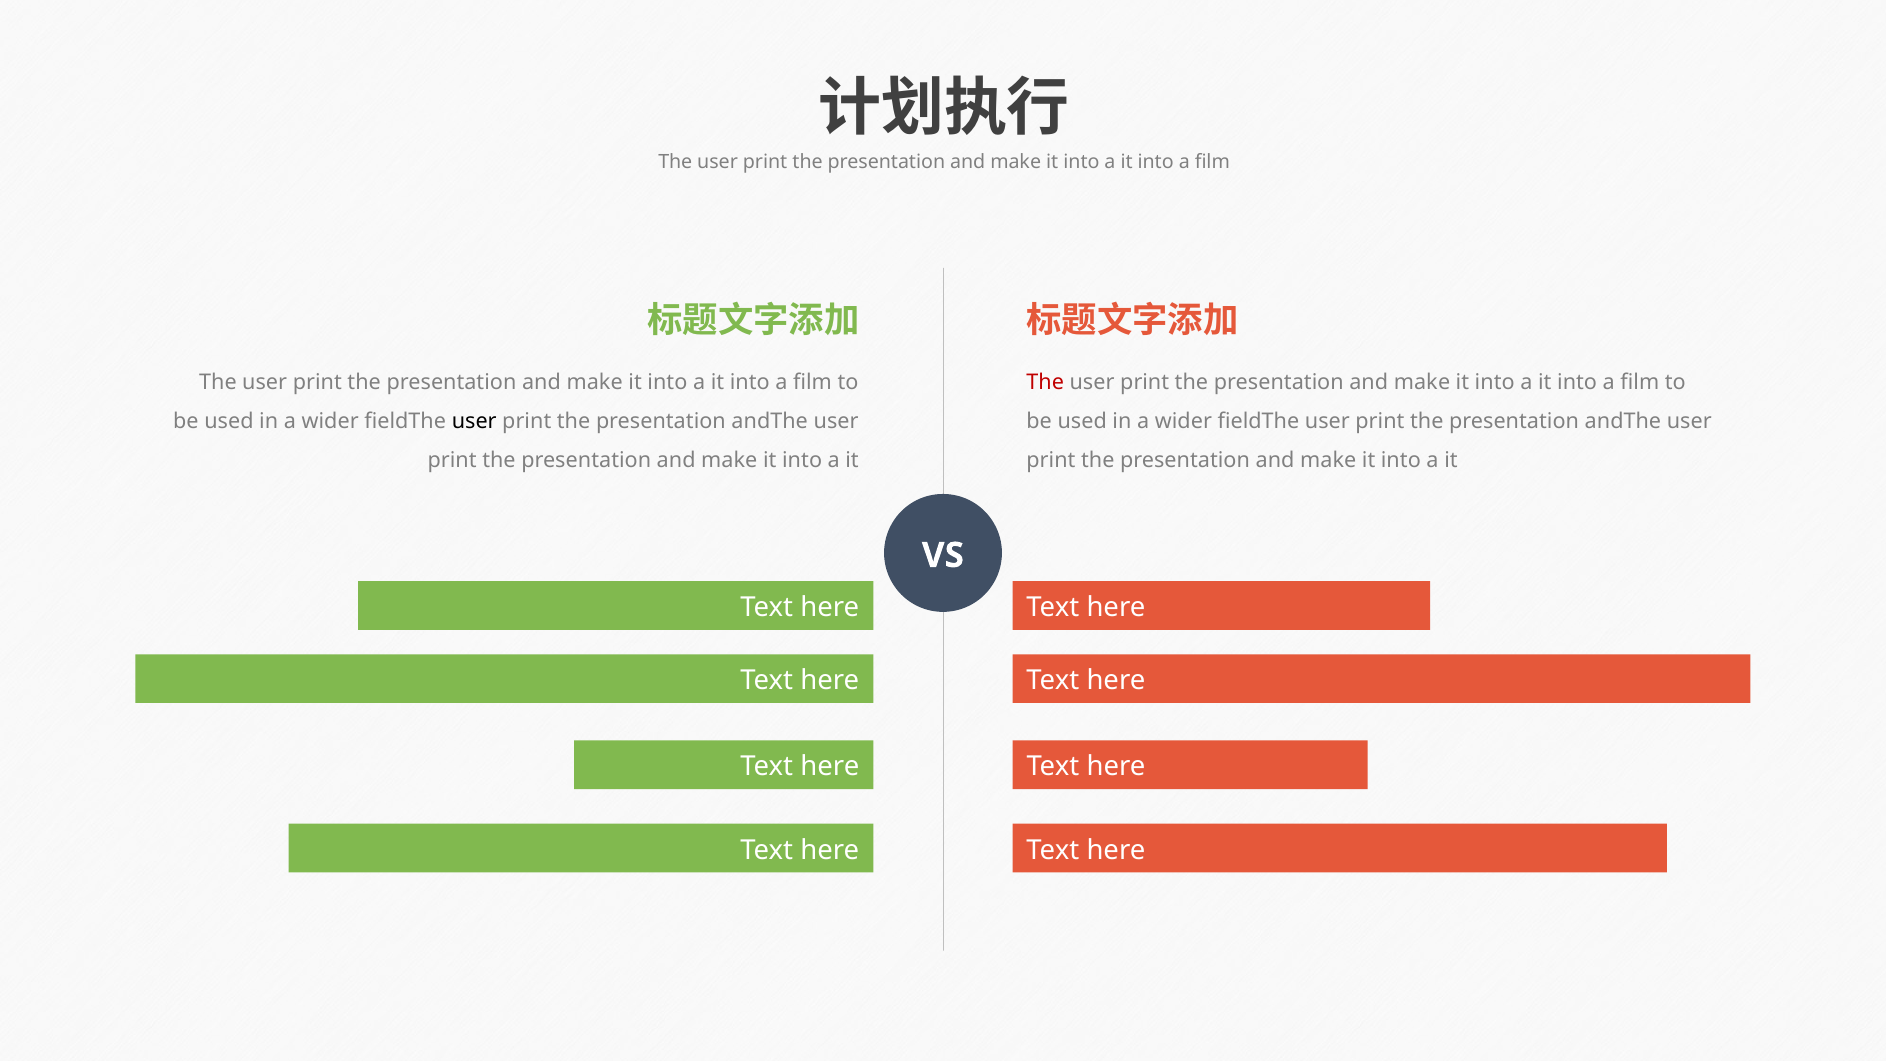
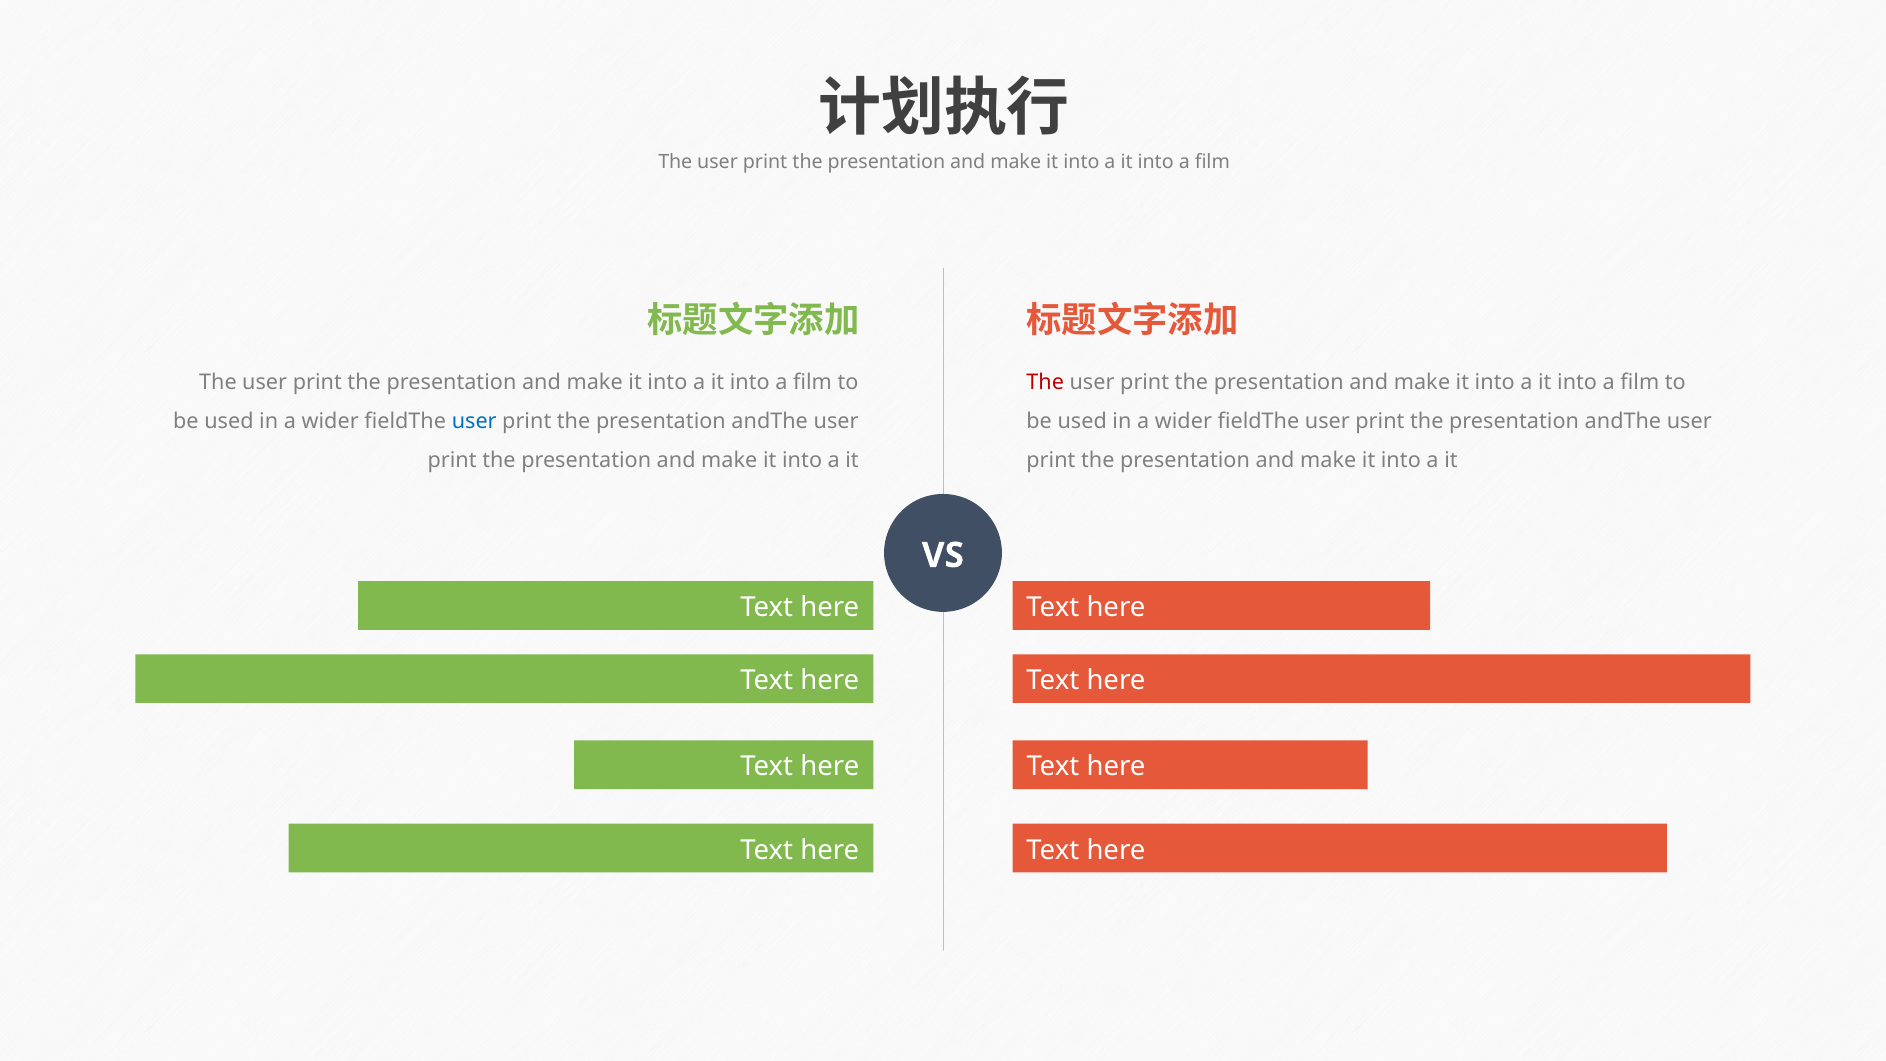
user colour: black -> blue (474, 421)
